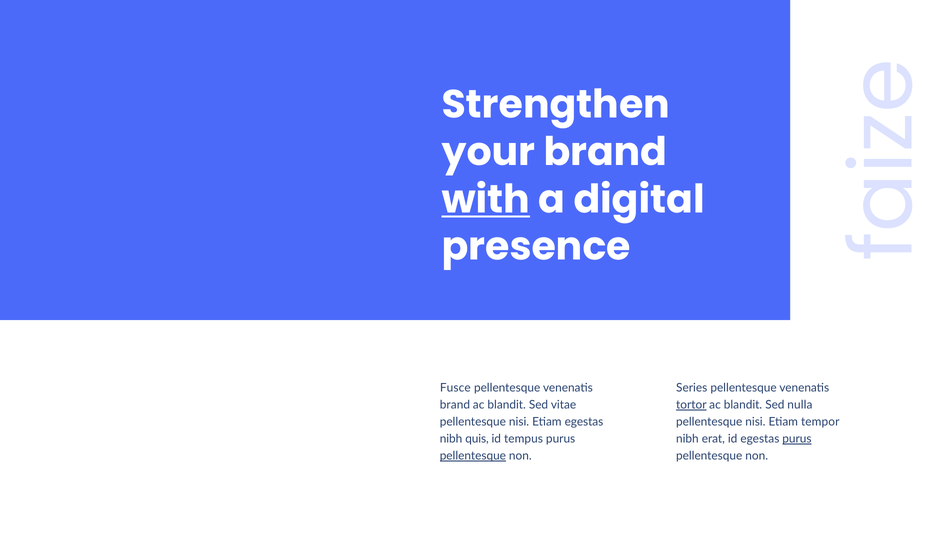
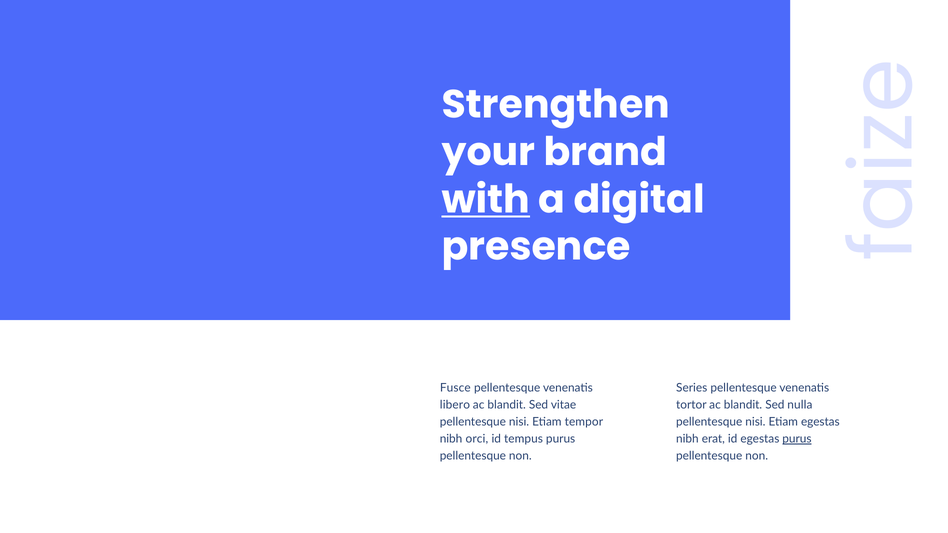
brand: brand -> libero (455, 405)
tortor underline: present -> none (691, 405)
Etiam egestas: egestas -> tempor (584, 422)
Etiam tempor: tempor -> egestas (820, 422)
quis: quis -> orci (477, 439)
pellentesque underline: present -> none (473, 456)
